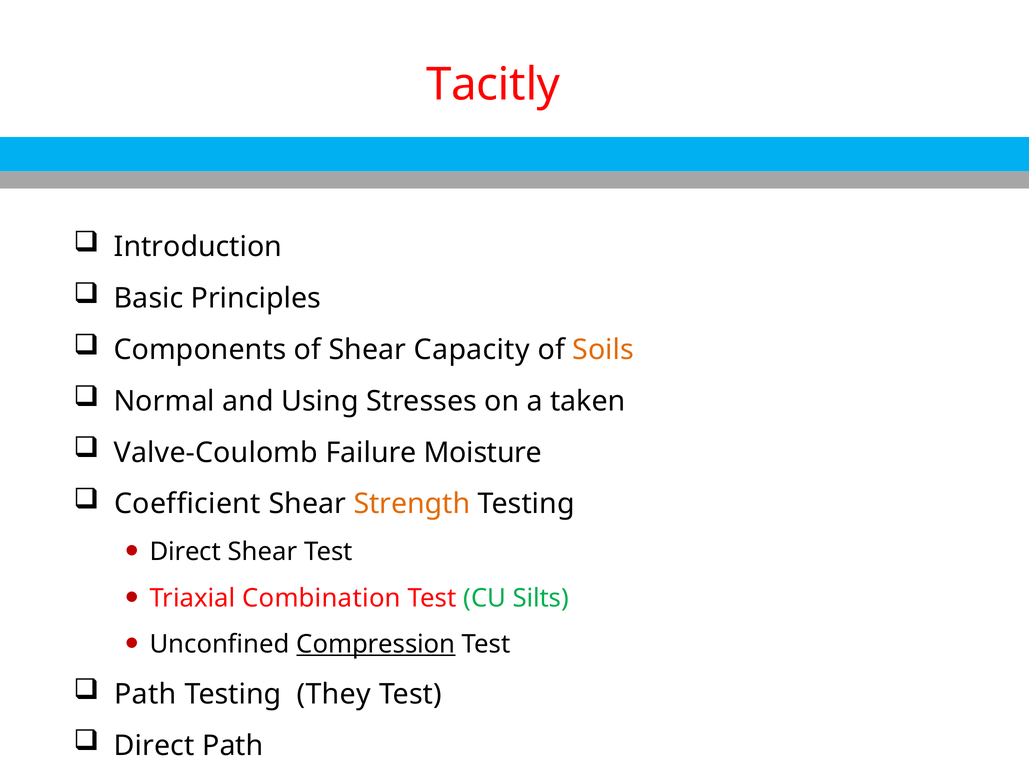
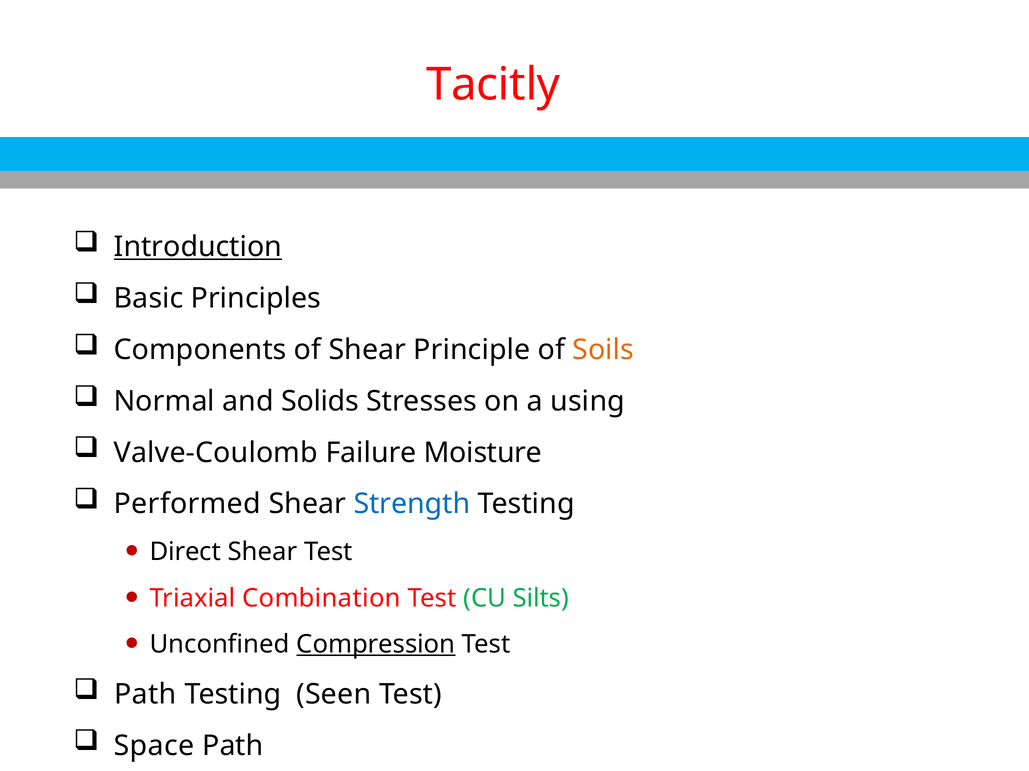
Introduction underline: none -> present (198, 247)
Capacity: Capacity -> Principle (472, 350)
Using: Using -> Solids (320, 402)
taken: taken -> using (588, 402)
Coefficient: Coefficient -> Performed (187, 504)
Strength colour: orange -> blue (412, 504)
They: They -> Seen (334, 695)
Direct: Direct -> Space (154, 746)
